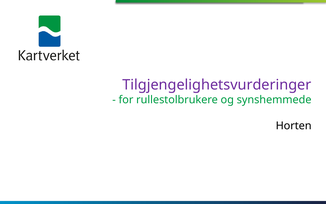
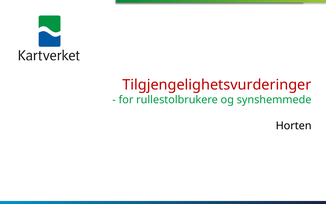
Tilgjengelighetsvurderinger colour: purple -> red (217, 85)
